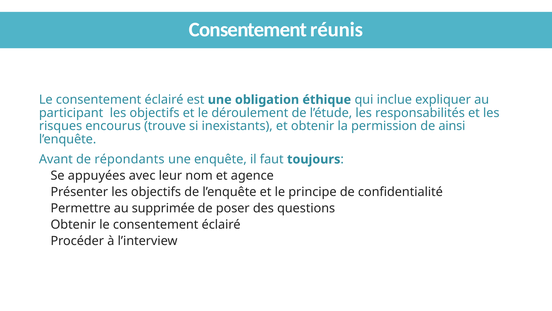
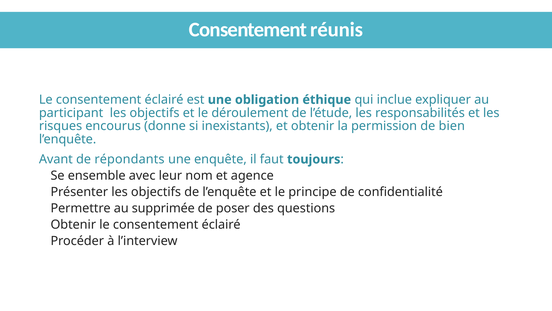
trouve: trouve -> donne (165, 126)
ainsi: ainsi -> bien (452, 126)
appuyées: appuyées -> ensemble (97, 175)
